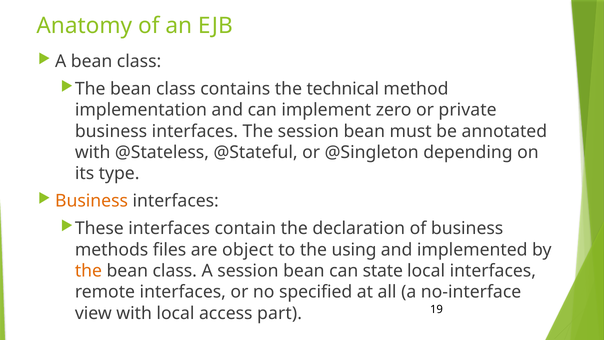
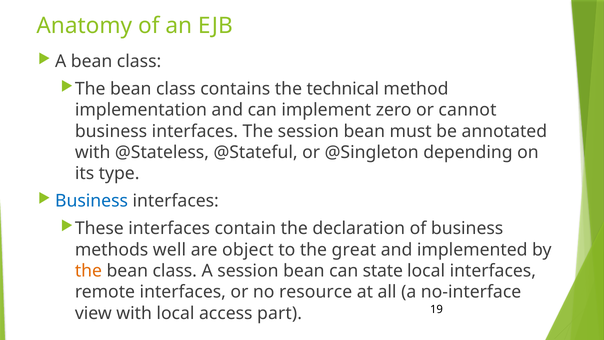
private: private -> cannot (468, 110)
Business colour: orange -> blue (92, 201)
files: files -> well (169, 250)
using: using -> great (354, 250)
specified: specified -> resource (316, 292)
